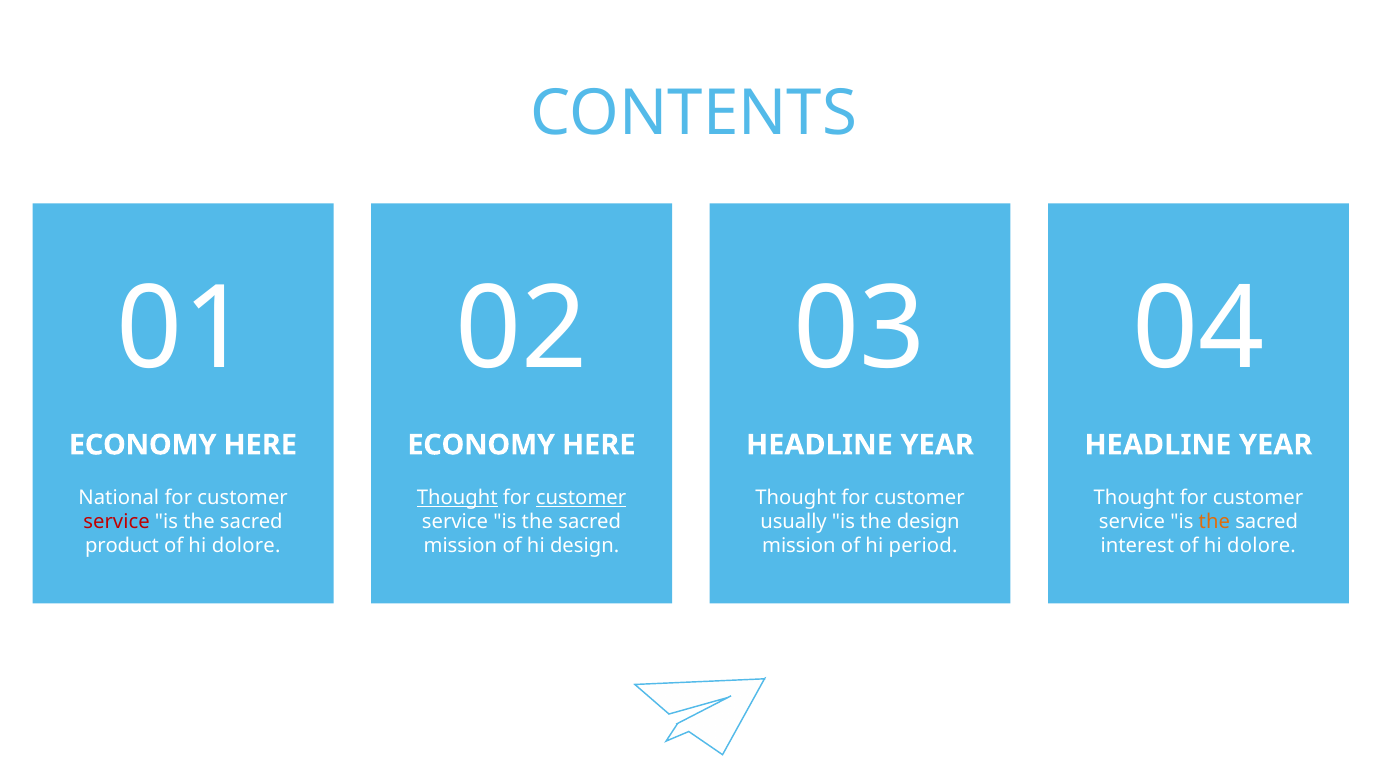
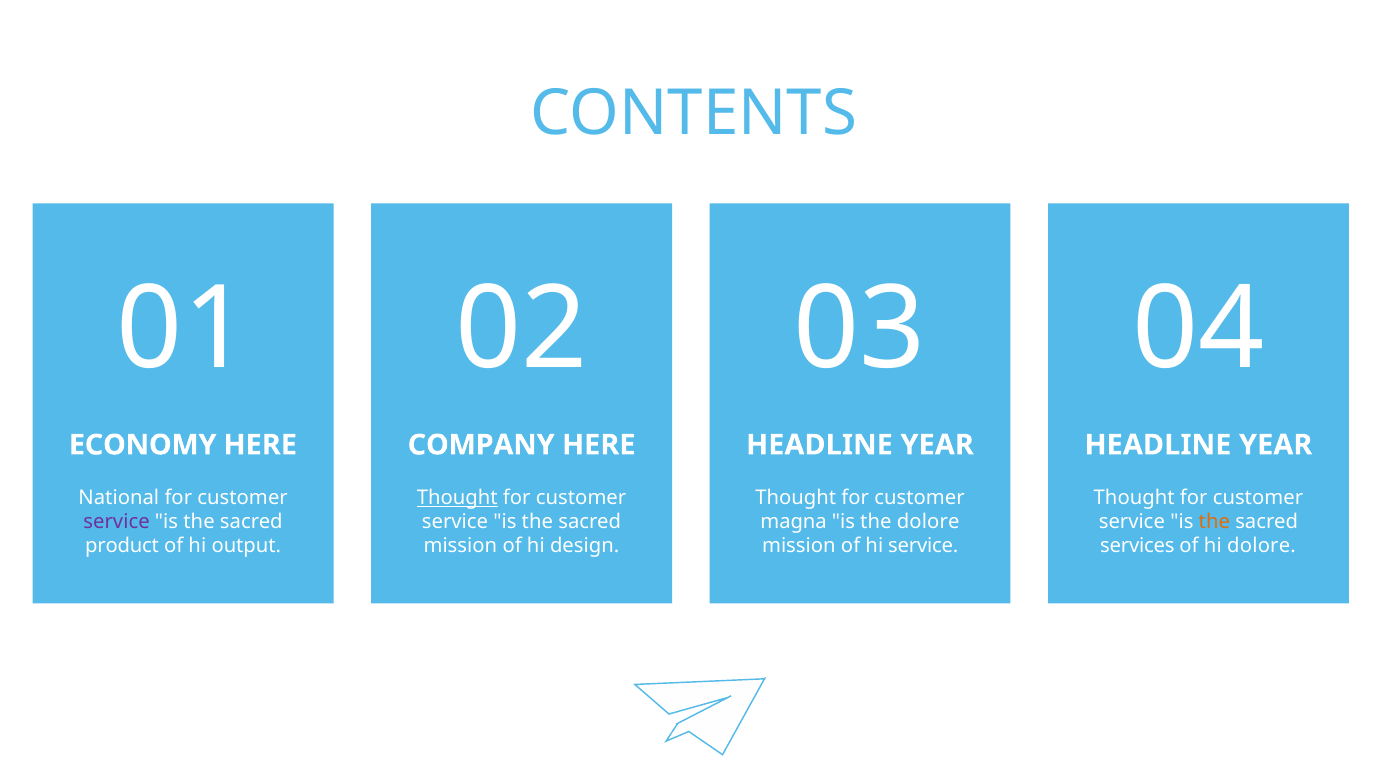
ECONOMY: ECONOMY -> COMPANY (481, 445)
customer underline: present -> none (581, 497)
service colour: red -> purple (117, 522)
usually: usually -> magna (794, 522)
the design: design -> dolore (928, 522)
dolore: dolore -> output (246, 546)
hi period: period -> service (923, 546)
interest: interest -> services (1137, 546)
